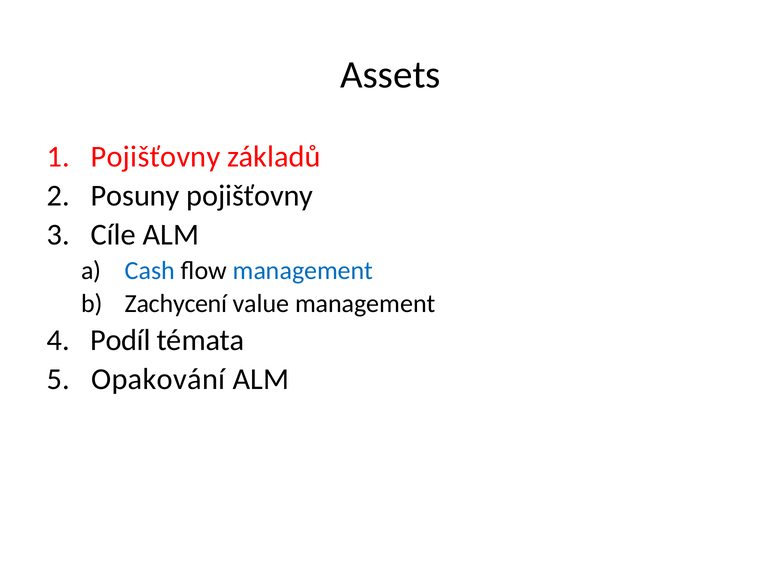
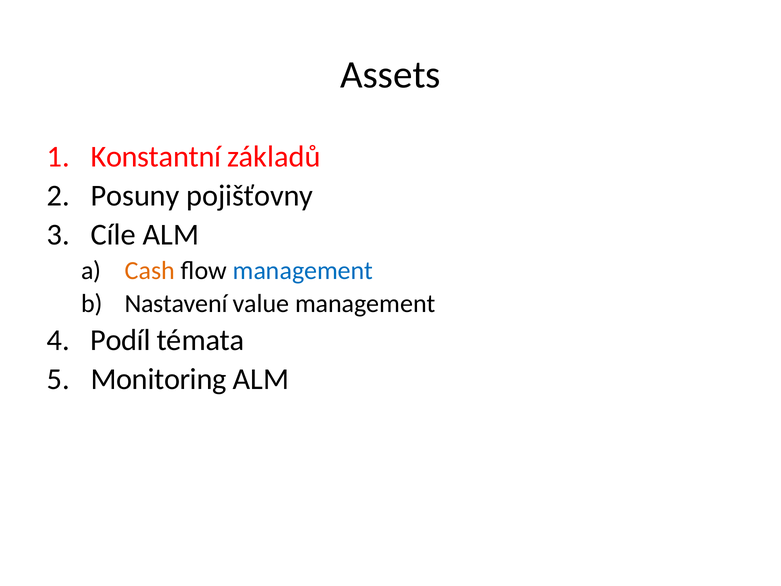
Pojišťovny: Pojišťovny -> Konstantní (156, 157)
Cash colour: blue -> orange (150, 270)
Zachycení: Zachycení -> Nastavení (176, 304)
Opakování: Opakování -> Monitoring (159, 379)
